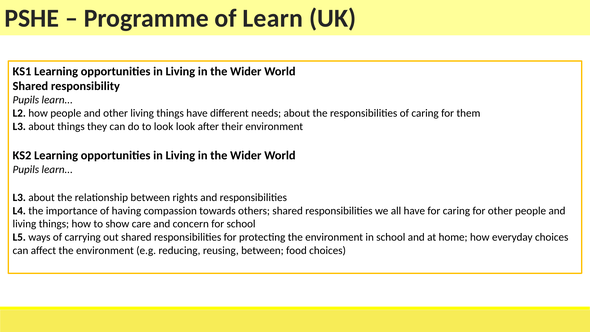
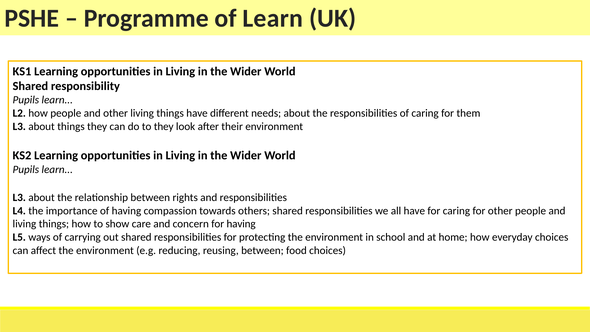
to look: look -> they (164, 127)
for school: school -> having (241, 224)
